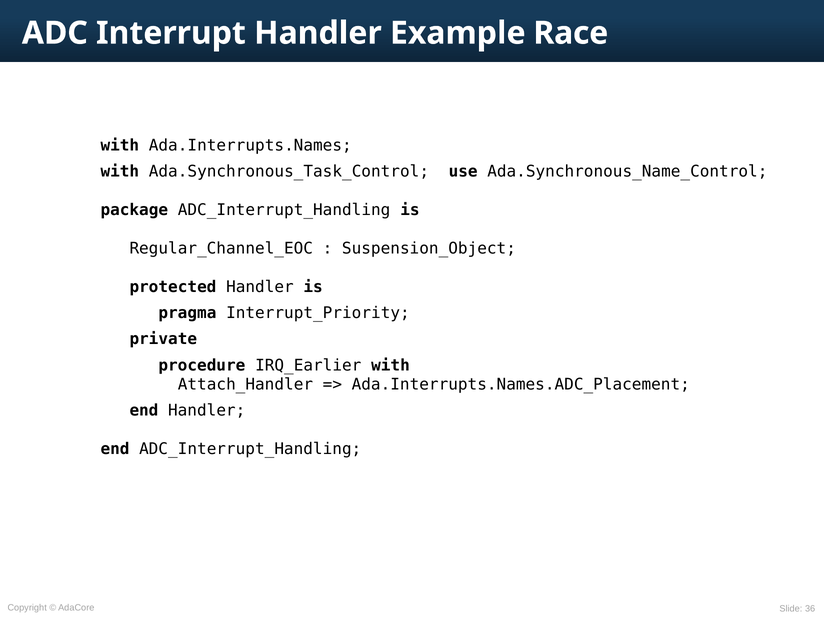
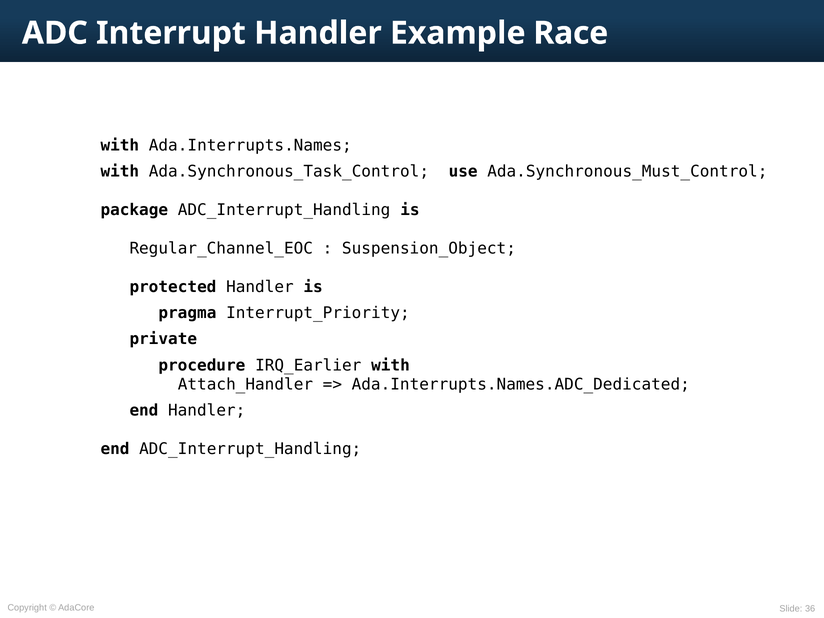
Ada.Synchronous_Name_Control: Ada.Synchronous_Name_Control -> Ada.Synchronous_Must_Control (627, 171)
Ada.Interrupts.Names.ADC_Placement: Ada.Interrupts.Names.ADC_Placement -> Ada.Interrupts.Names.ADC_Dedicated (521, 384)
